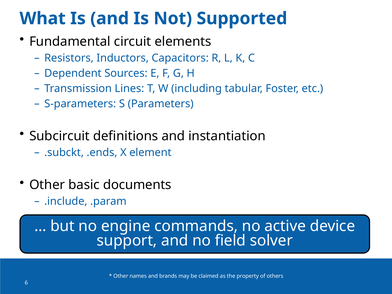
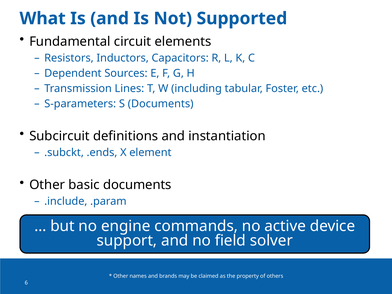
S Parameters: Parameters -> Documents (161, 104)
